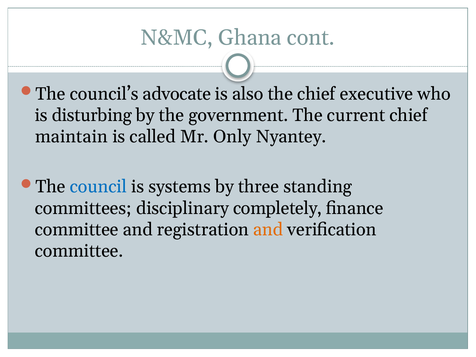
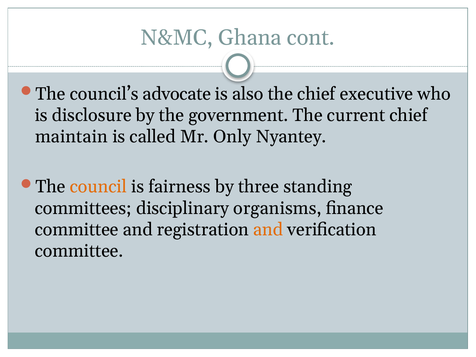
disturbing: disturbing -> disclosure (92, 115)
council colour: blue -> orange (98, 187)
systems: systems -> fairness (180, 187)
completely: completely -> organisms (277, 208)
